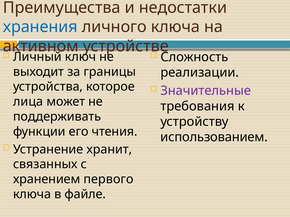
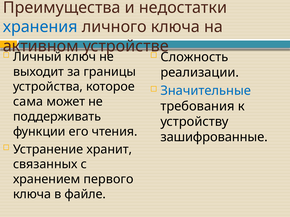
Значительные colour: purple -> blue (206, 91)
лица: лица -> сама (28, 102)
использованием: использованием -> зашифрованные (214, 137)
